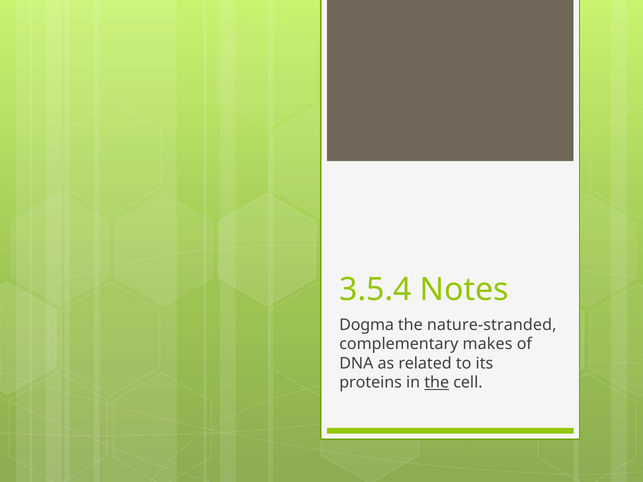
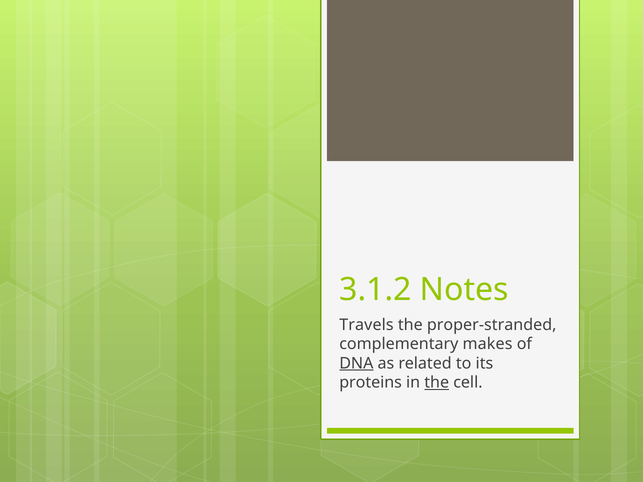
3.5.4: 3.5.4 -> 3.1.2 (375, 290)
Dogma: Dogma -> Travels (366, 325)
nature-stranded: nature-stranded -> proper-stranded (492, 325)
DNA underline: none -> present (356, 363)
